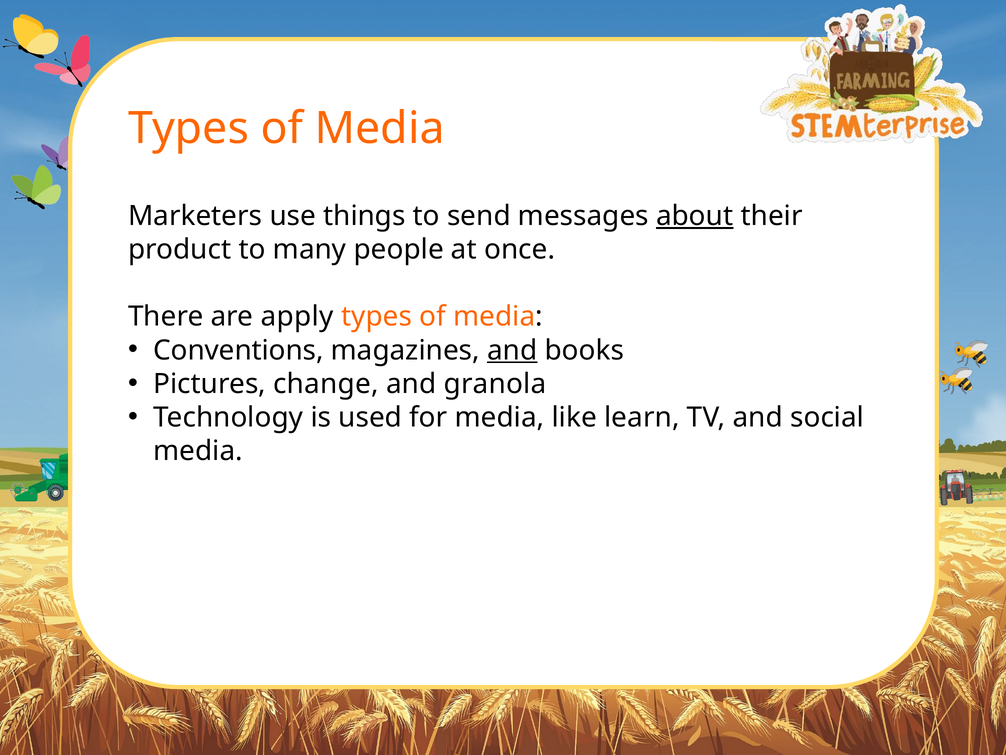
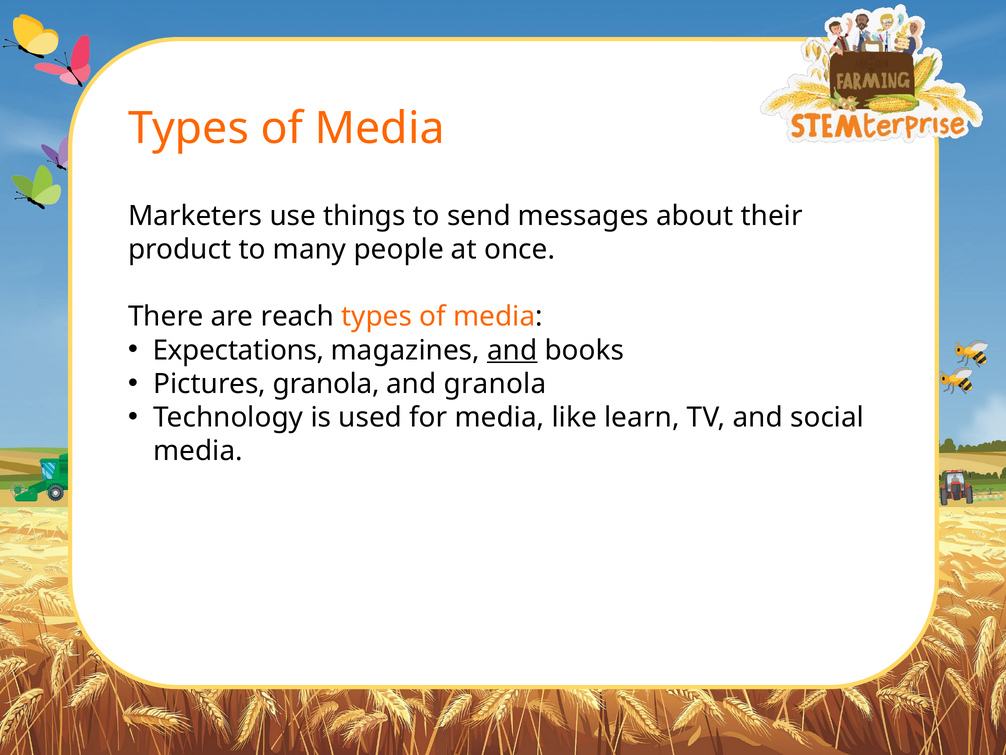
about underline: present -> none (695, 216)
apply: apply -> reach (297, 316)
Conventions: Conventions -> Expectations (238, 350)
Pictures change: change -> granola (326, 384)
